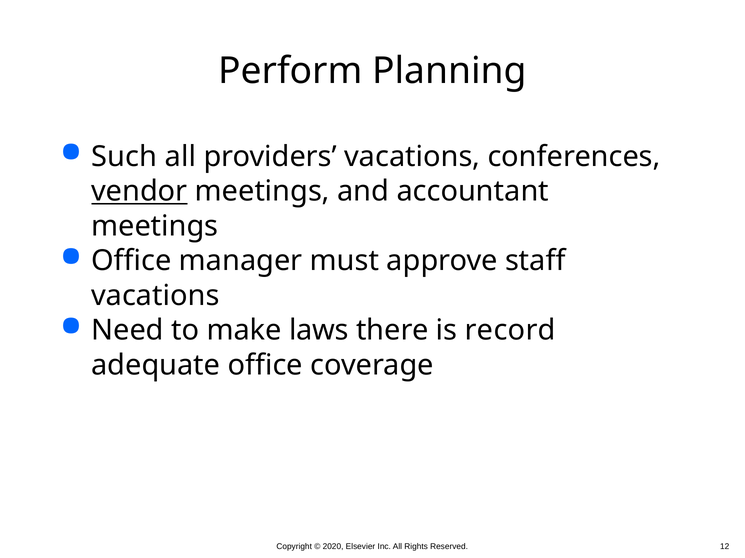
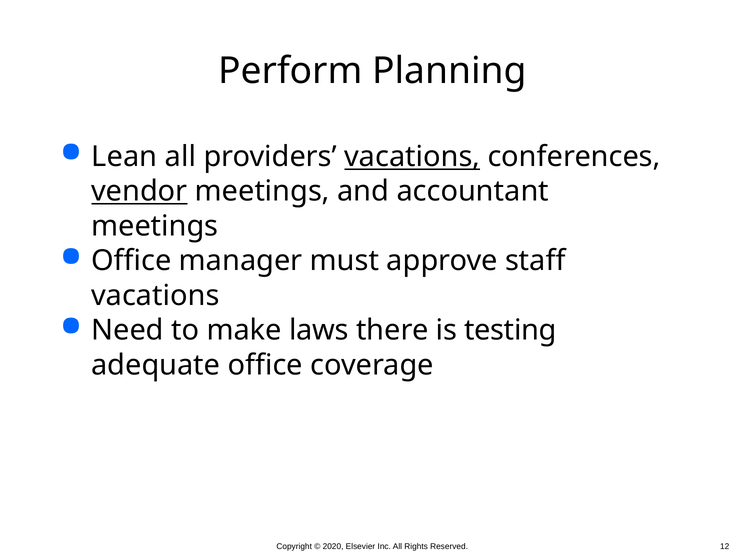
Such: Such -> Lean (124, 157)
vacations underline: none -> present (412, 157)
record: record -> testing (510, 331)
